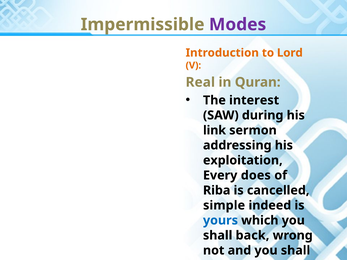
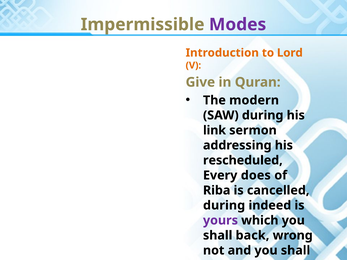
Real: Real -> Give (200, 82)
interest: interest -> modern (254, 100)
exploitation: exploitation -> rescheduled (243, 160)
simple: simple -> during (224, 206)
yours colour: blue -> purple (220, 221)
